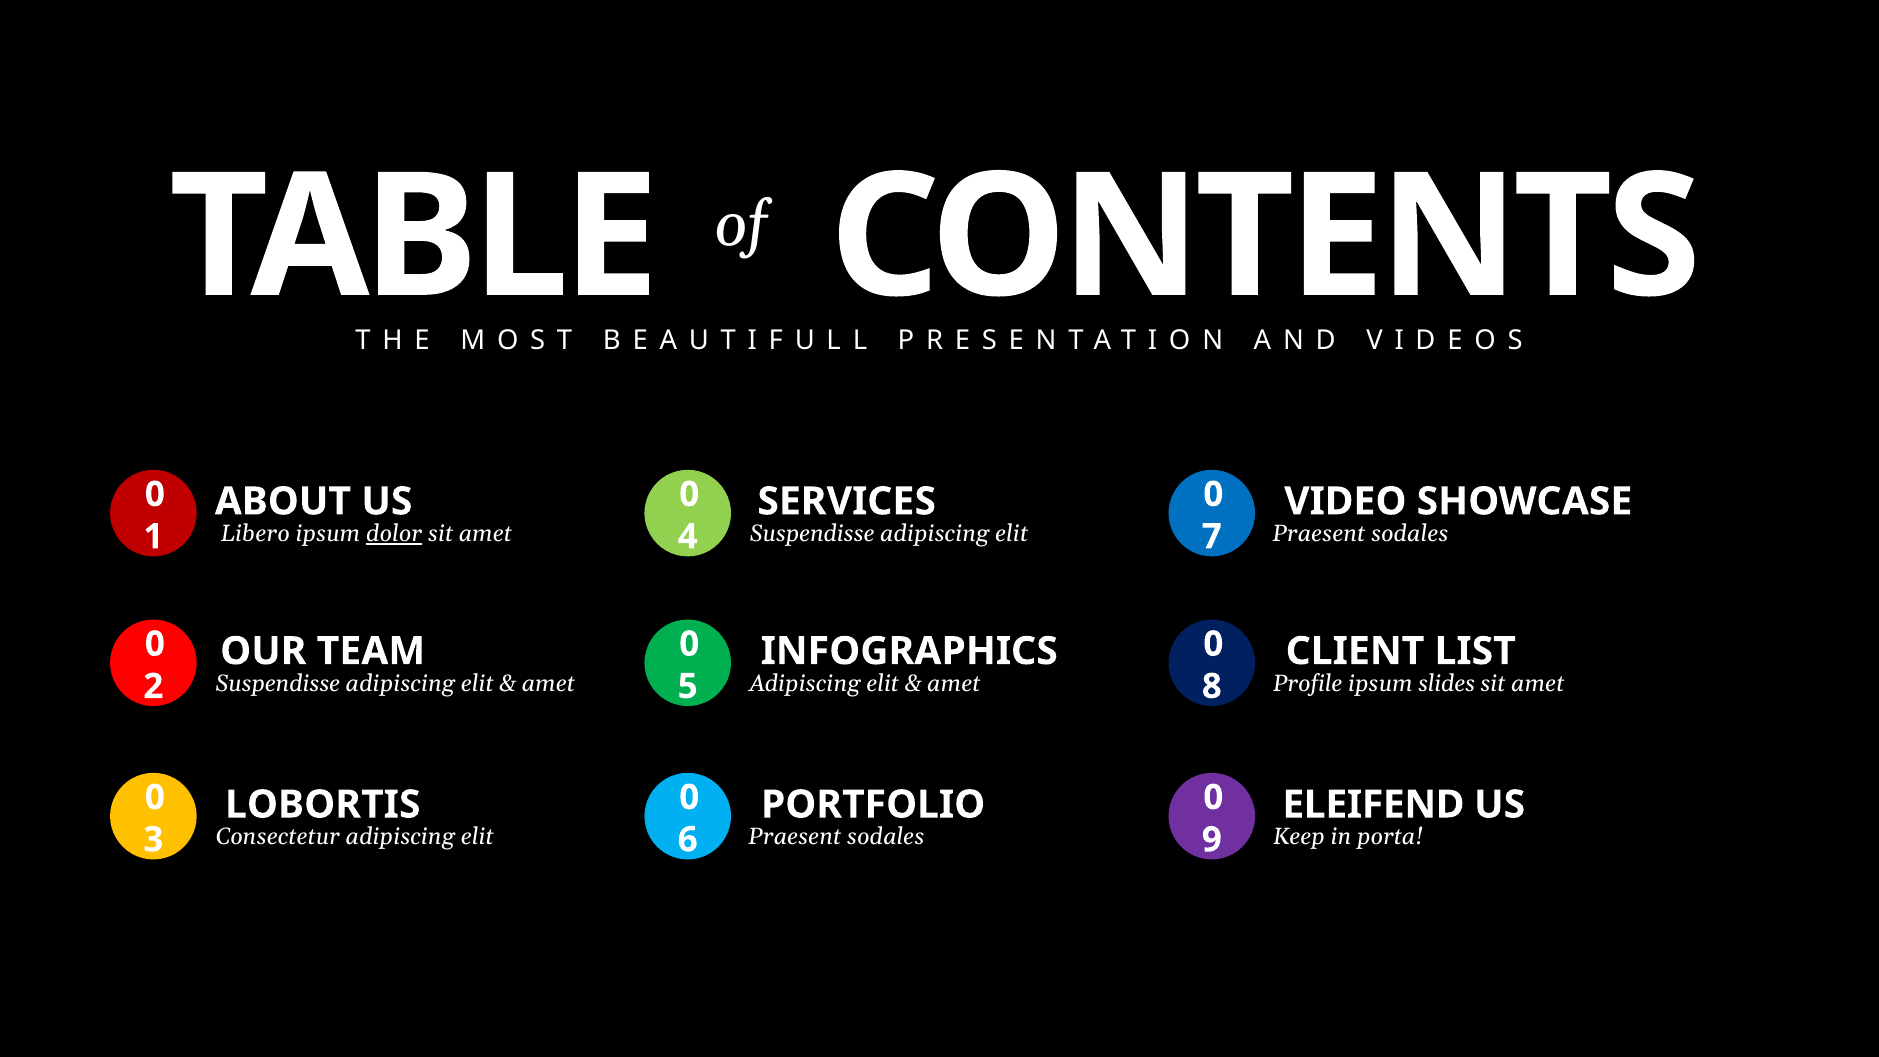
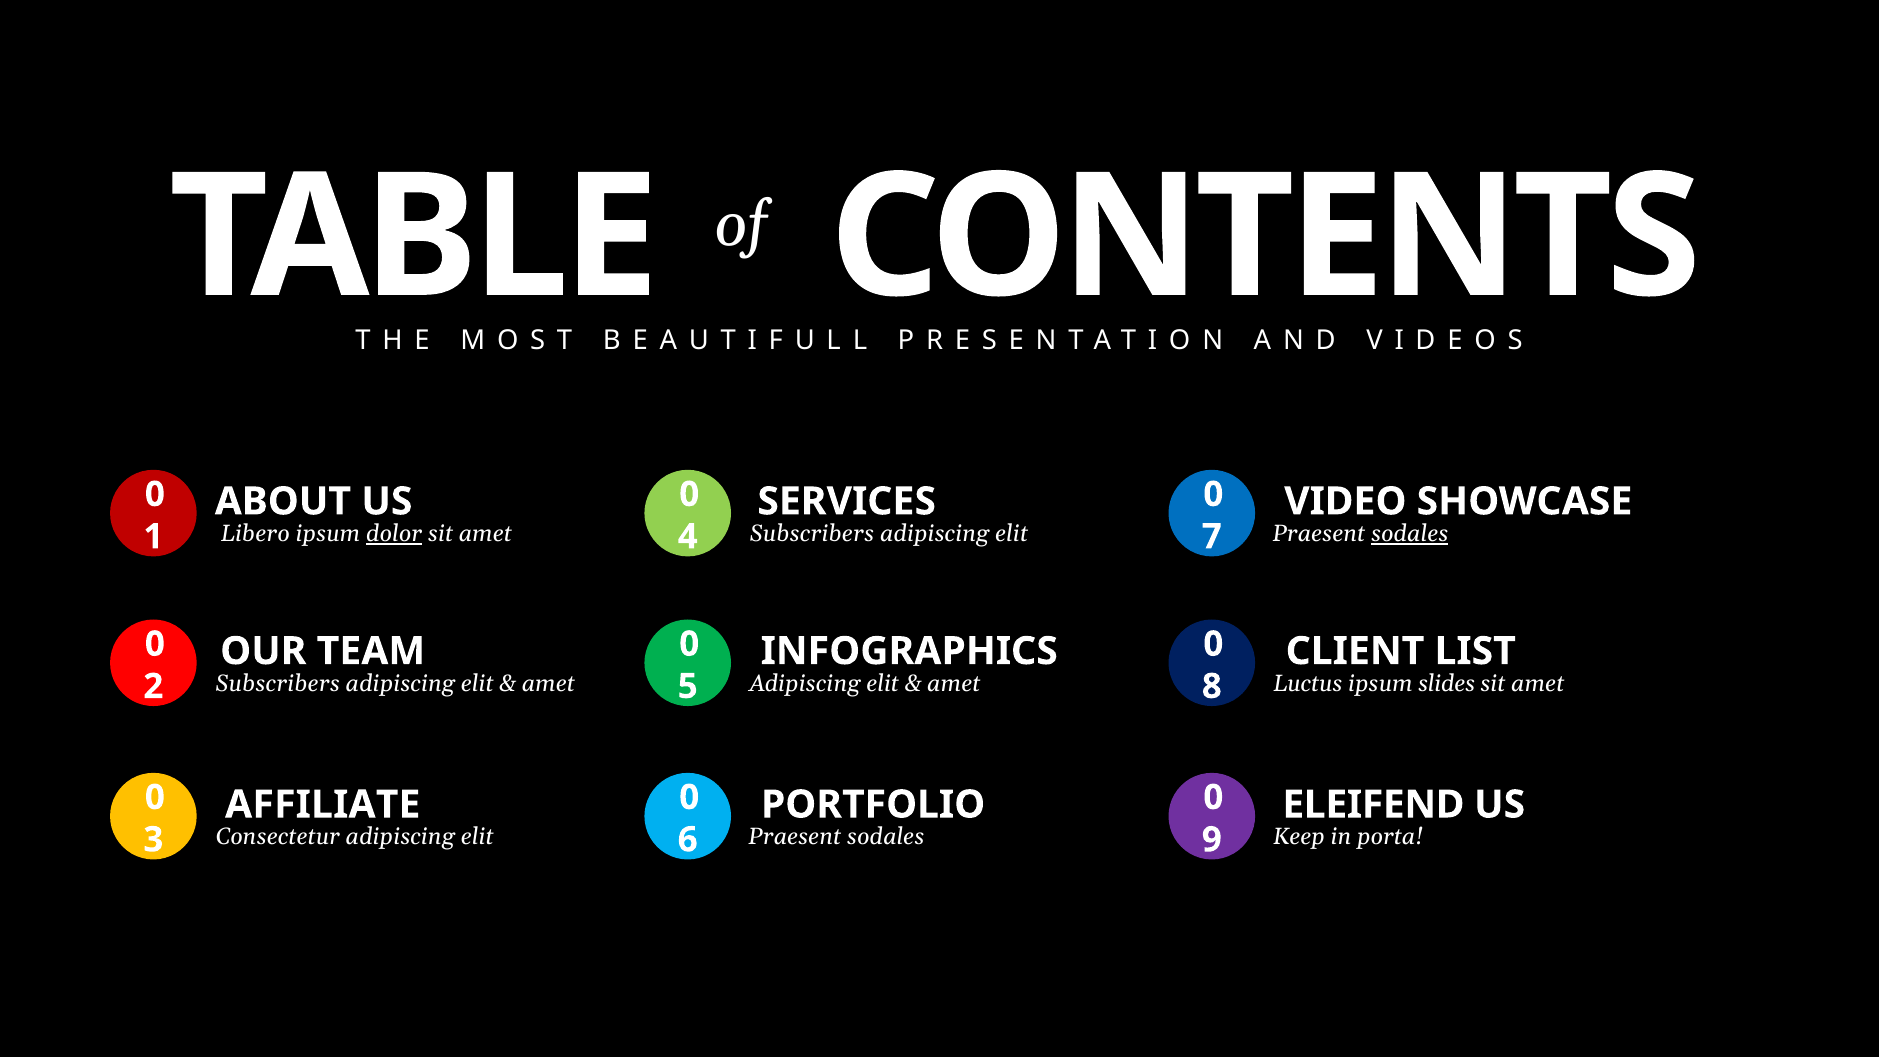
Suspendisse: Suspendisse -> Subscribers (812, 534)
sodales underline: none -> present (1410, 534)
Suspendisse: Suspendisse -> Subscribers (278, 684)
Profile: Profile -> Luctus (1308, 684)
LOBORTIS: LOBORTIS -> AFFILIATE (323, 805)
